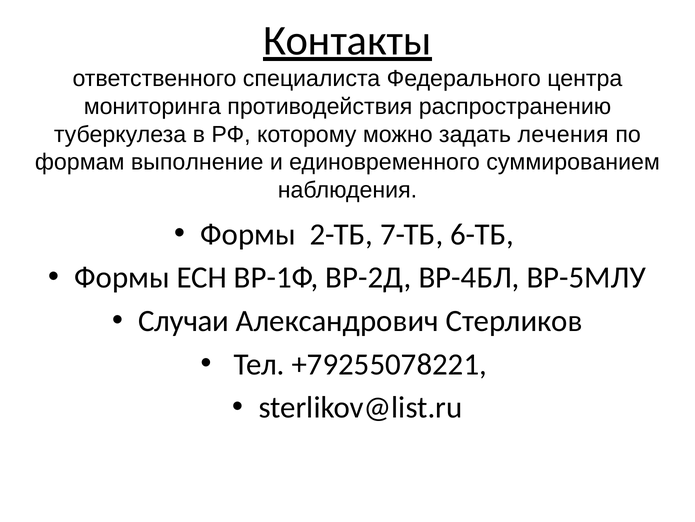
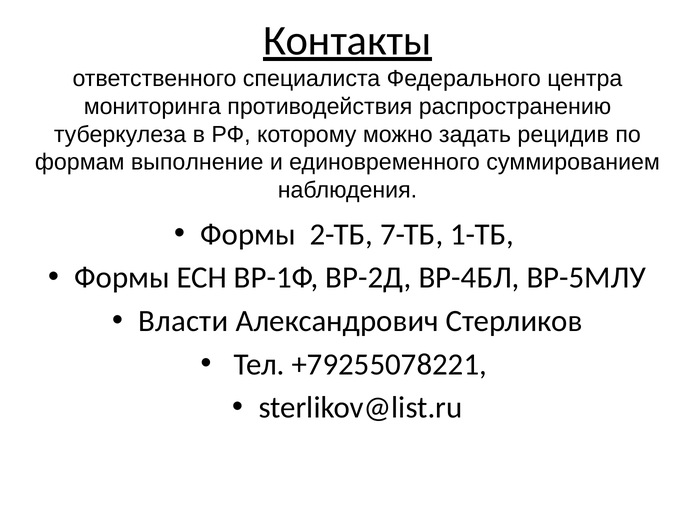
лечения: лечения -> рецидив (563, 134)
6-ТБ: 6-ТБ -> 1-ТБ (482, 234)
Случаи: Случаи -> Власти (183, 321)
